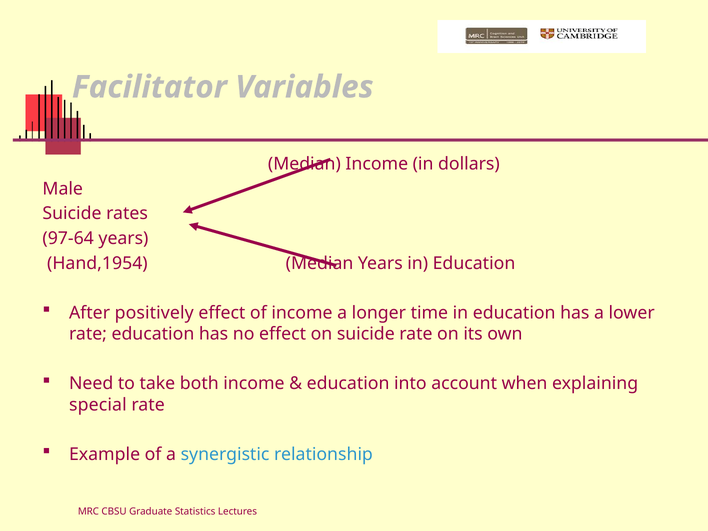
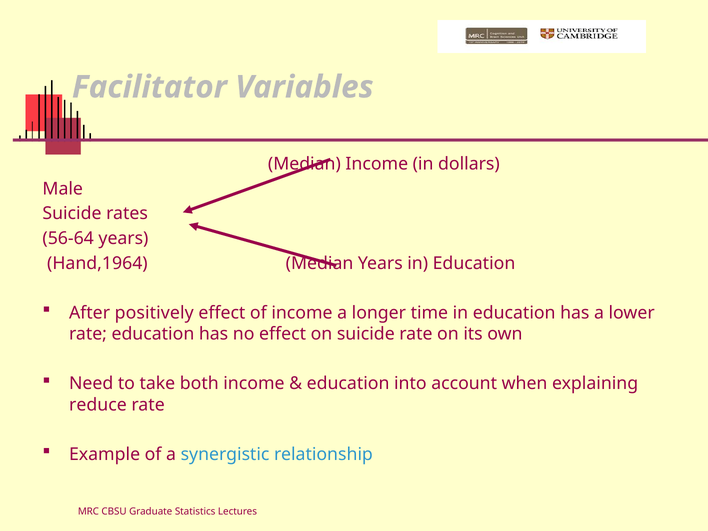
97-64: 97-64 -> 56-64 (68, 238)
Hand,1954: Hand,1954 -> Hand,1964 (97, 263)
special: special -> reduce (98, 405)
